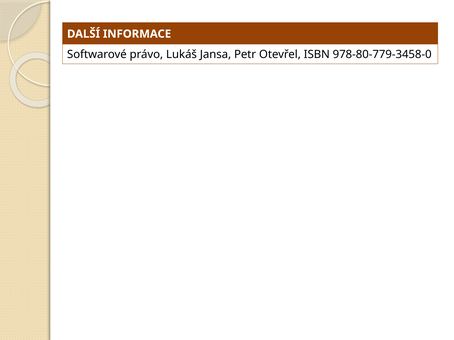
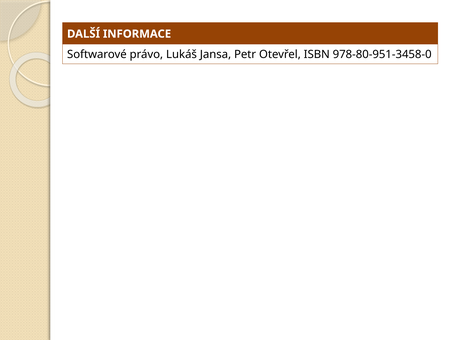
978-80-779-3458-0: 978-80-779-3458-0 -> 978-80-951-3458-0 (382, 55)
